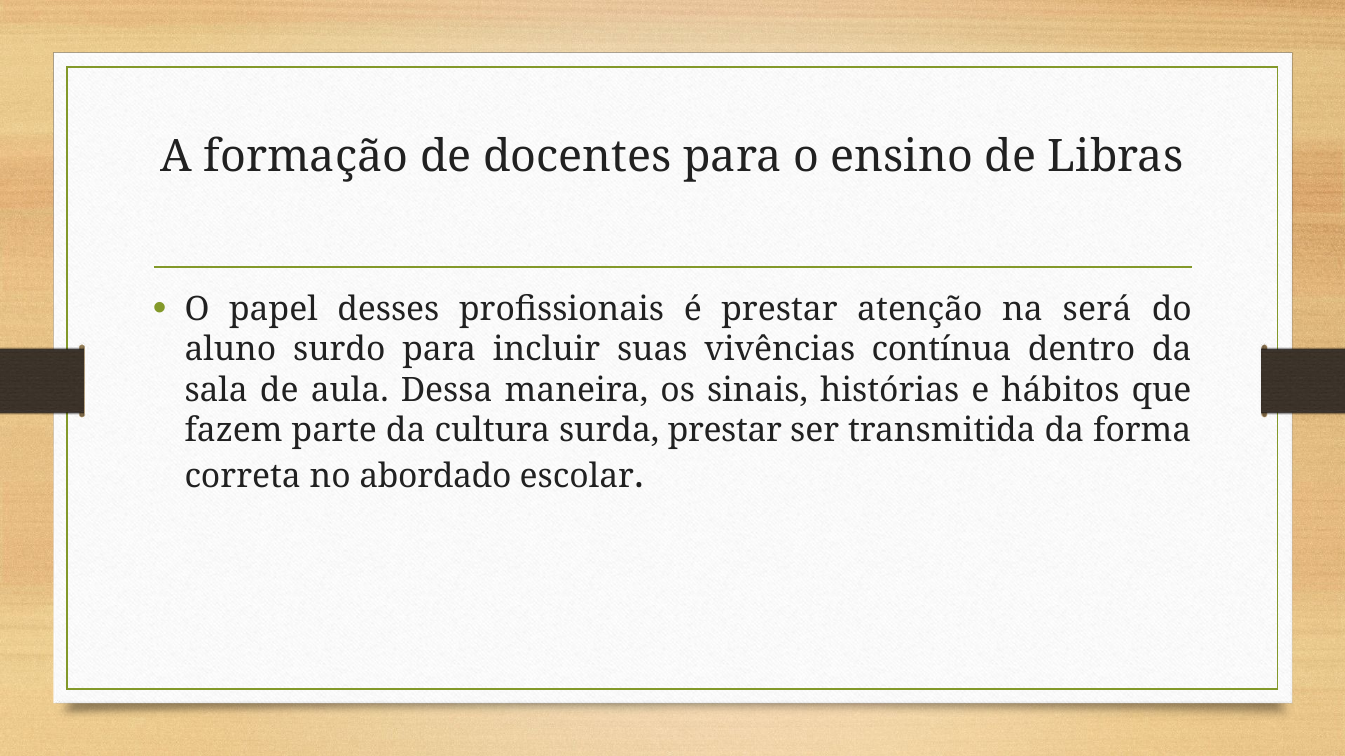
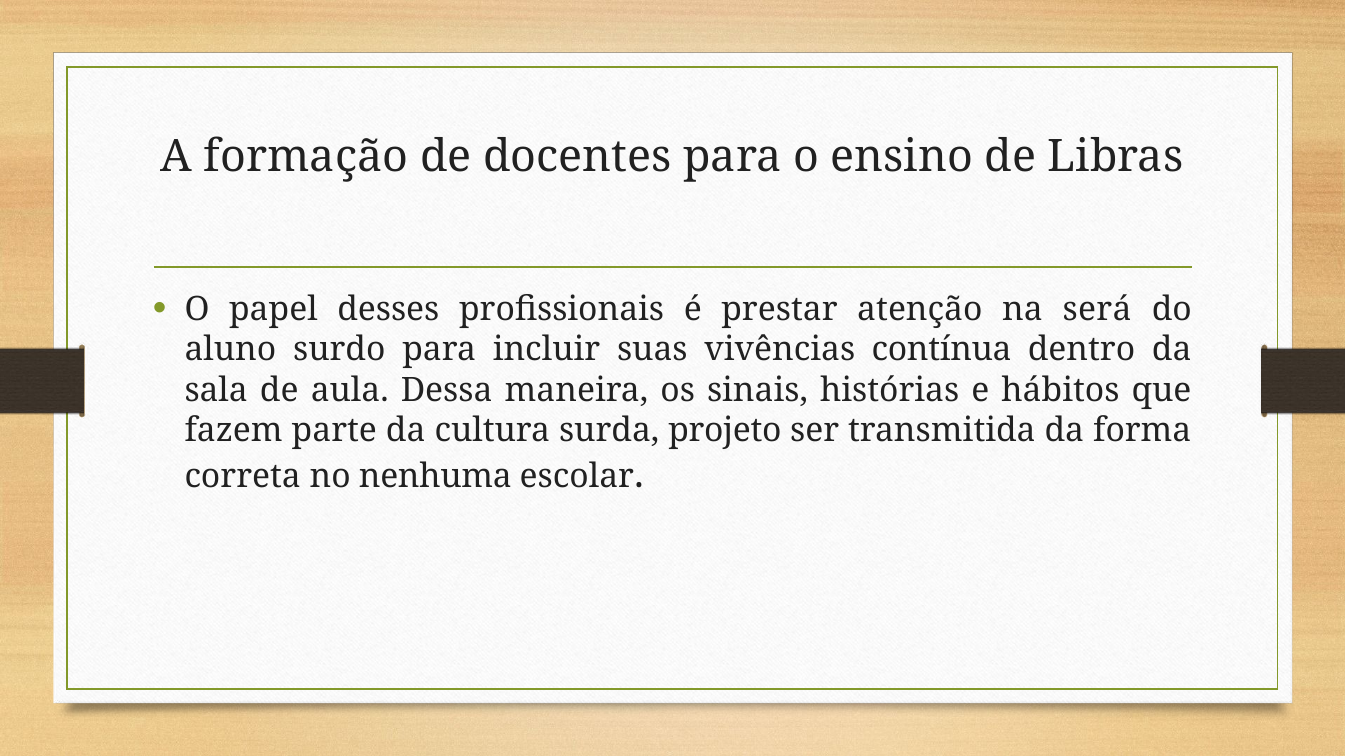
surda prestar: prestar -> projeto (725, 431)
abordado: abordado -> nenhuma (435, 477)
